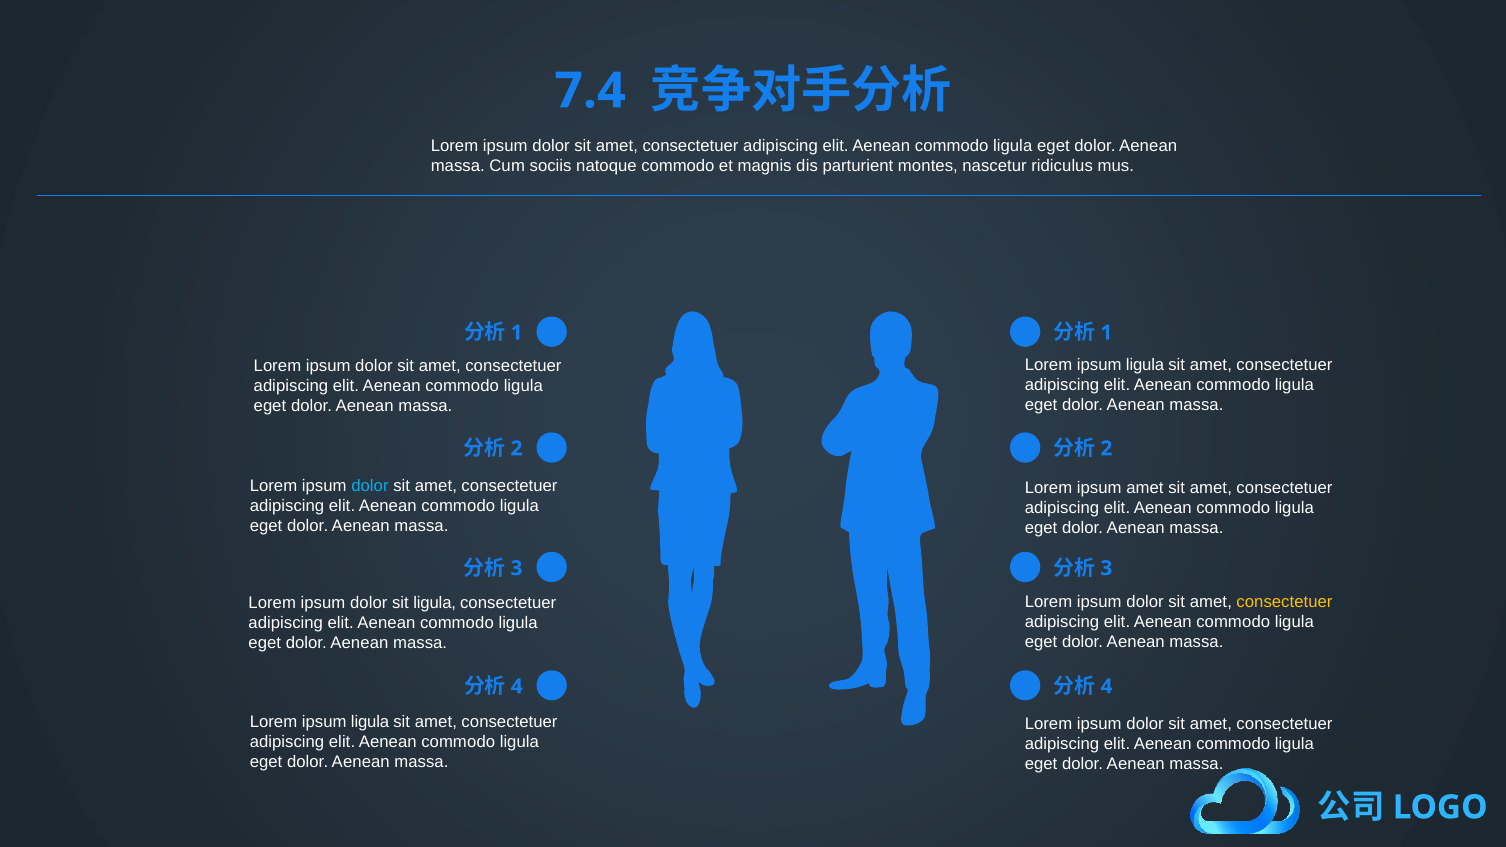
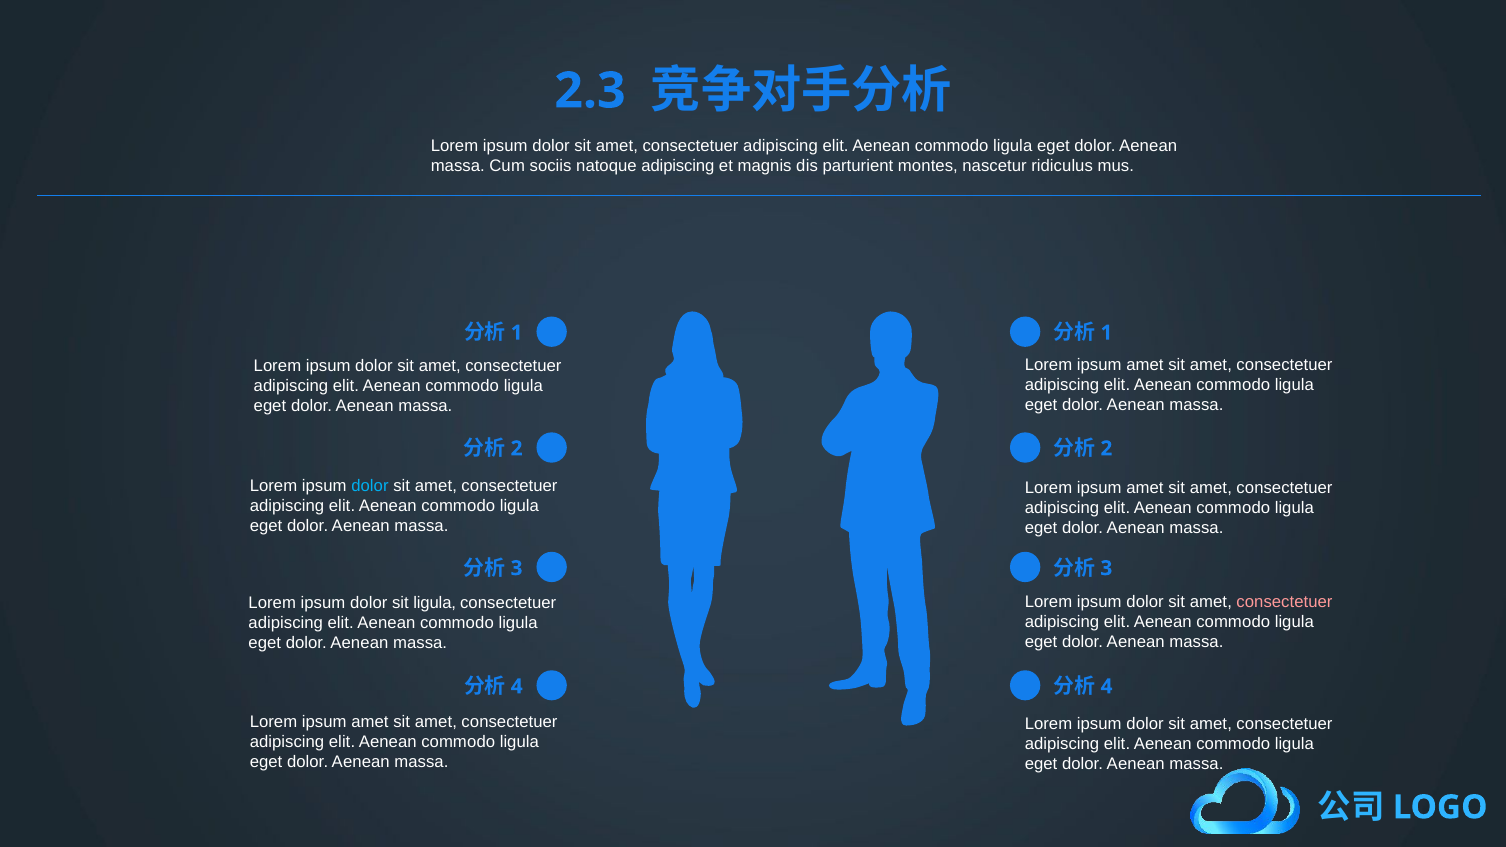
7.4: 7.4 -> 2.3 (590, 91)
natoque commodo: commodo -> adipiscing (678, 166)
ligula: ligula -> amet (1145, 365)
consectetuer colour: yellow -> pink (1284, 602)
ligula: ligula -> amet (370, 722)
